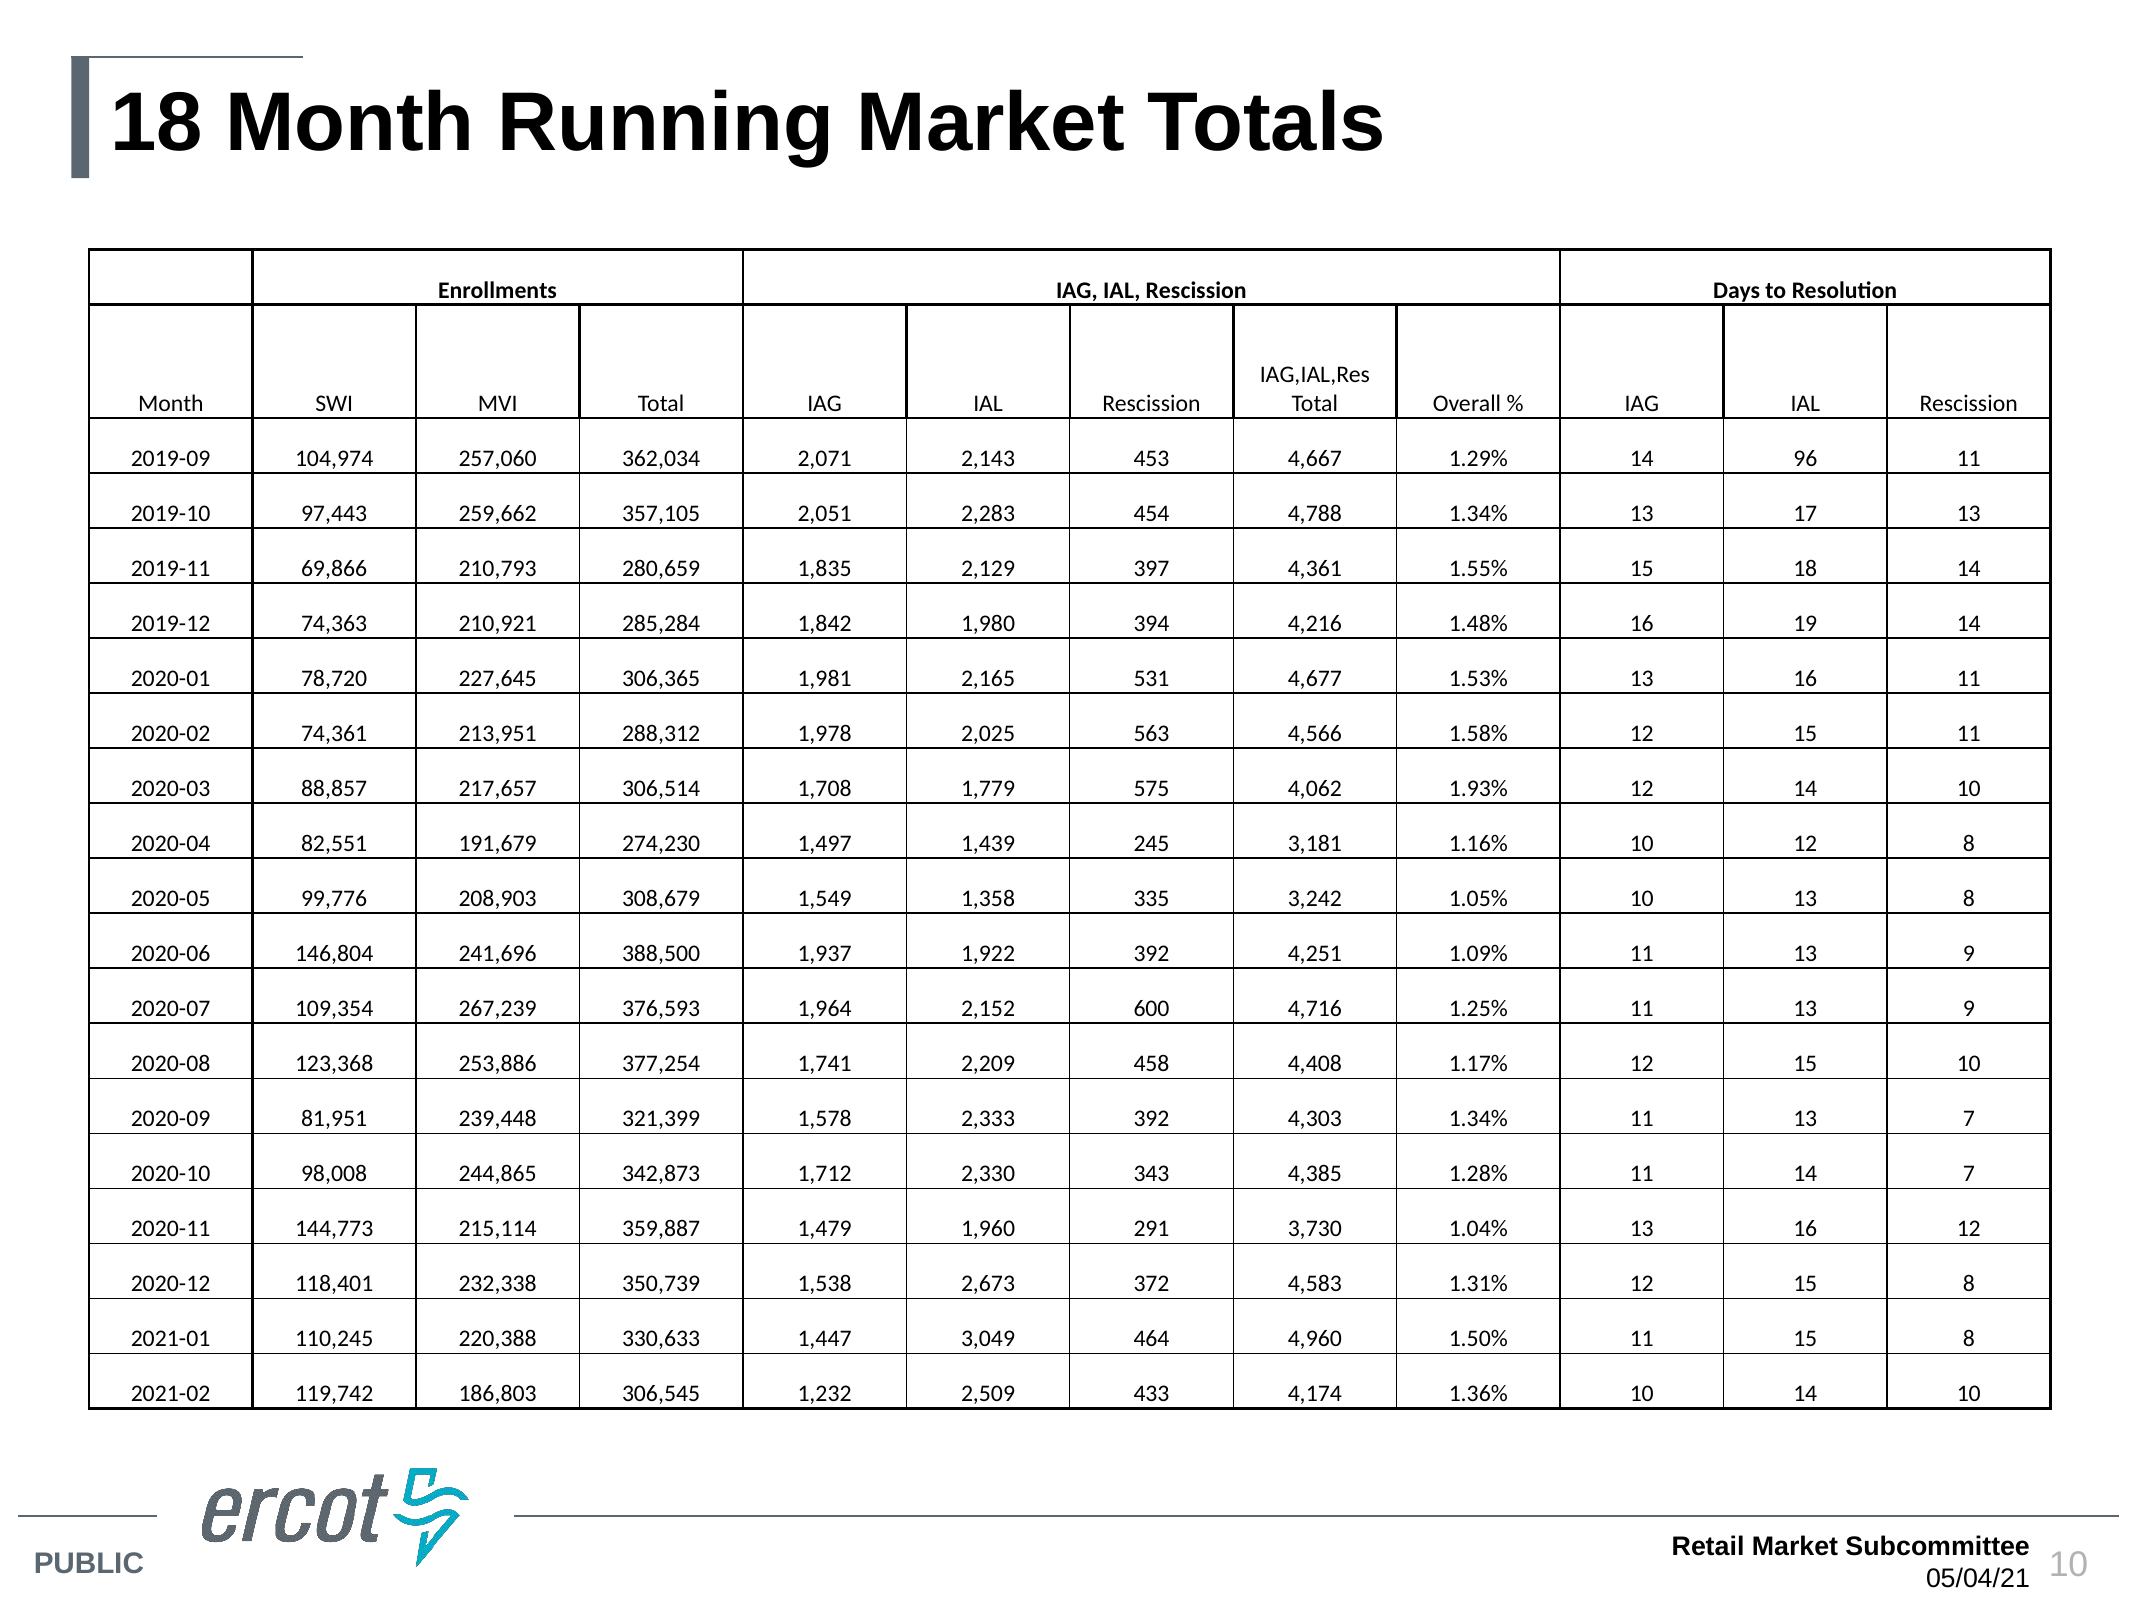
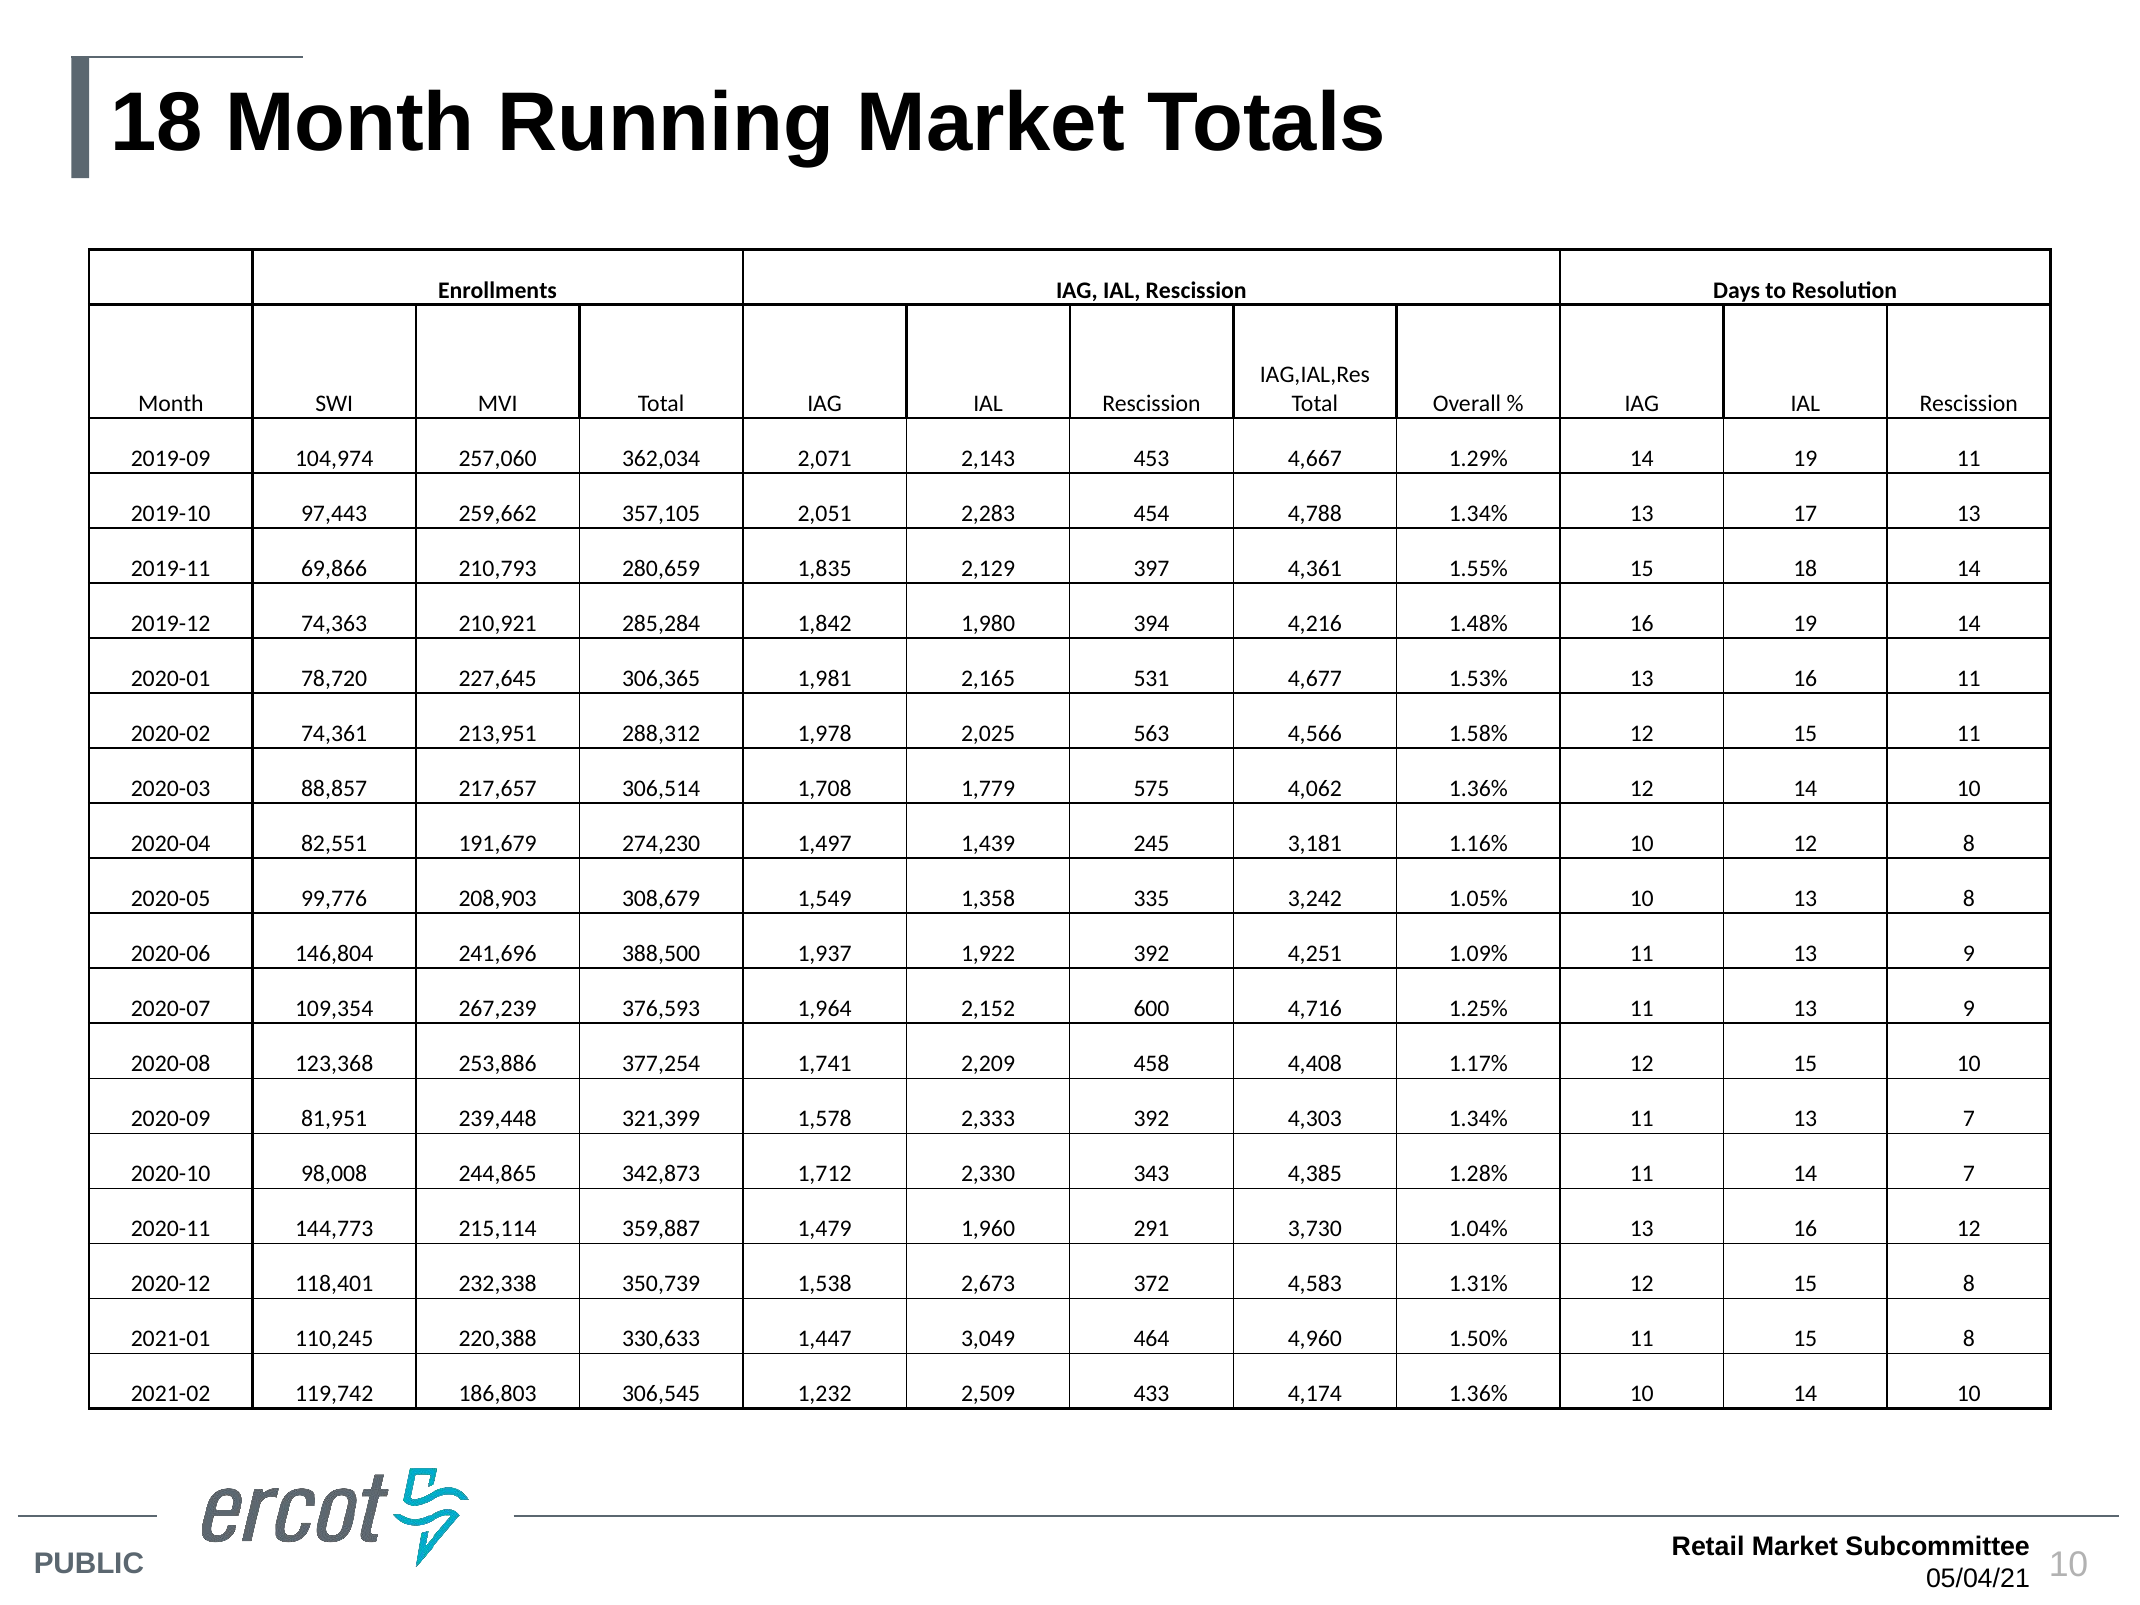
14 96: 96 -> 19 (1805, 459)
4,062 1.93%: 1.93% -> 1.36% (1478, 789)
